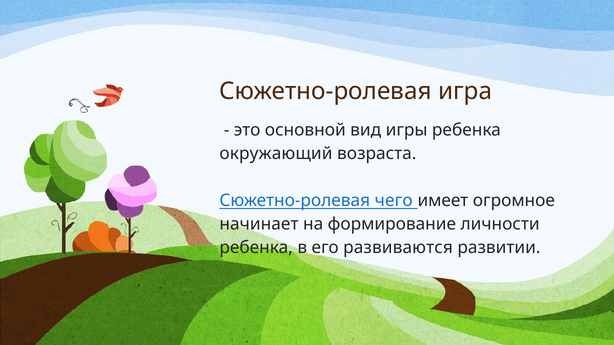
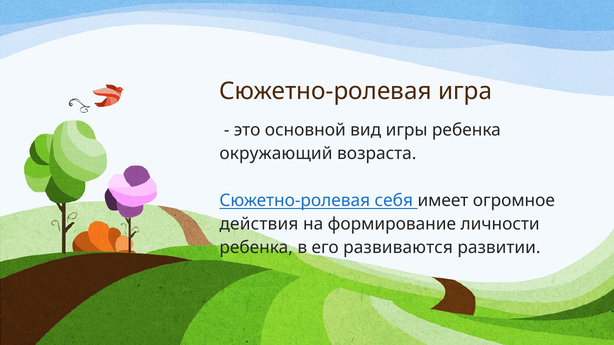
чего: чего -> себя (394, 201)
начинает: начинает -> действия (259, 224)
